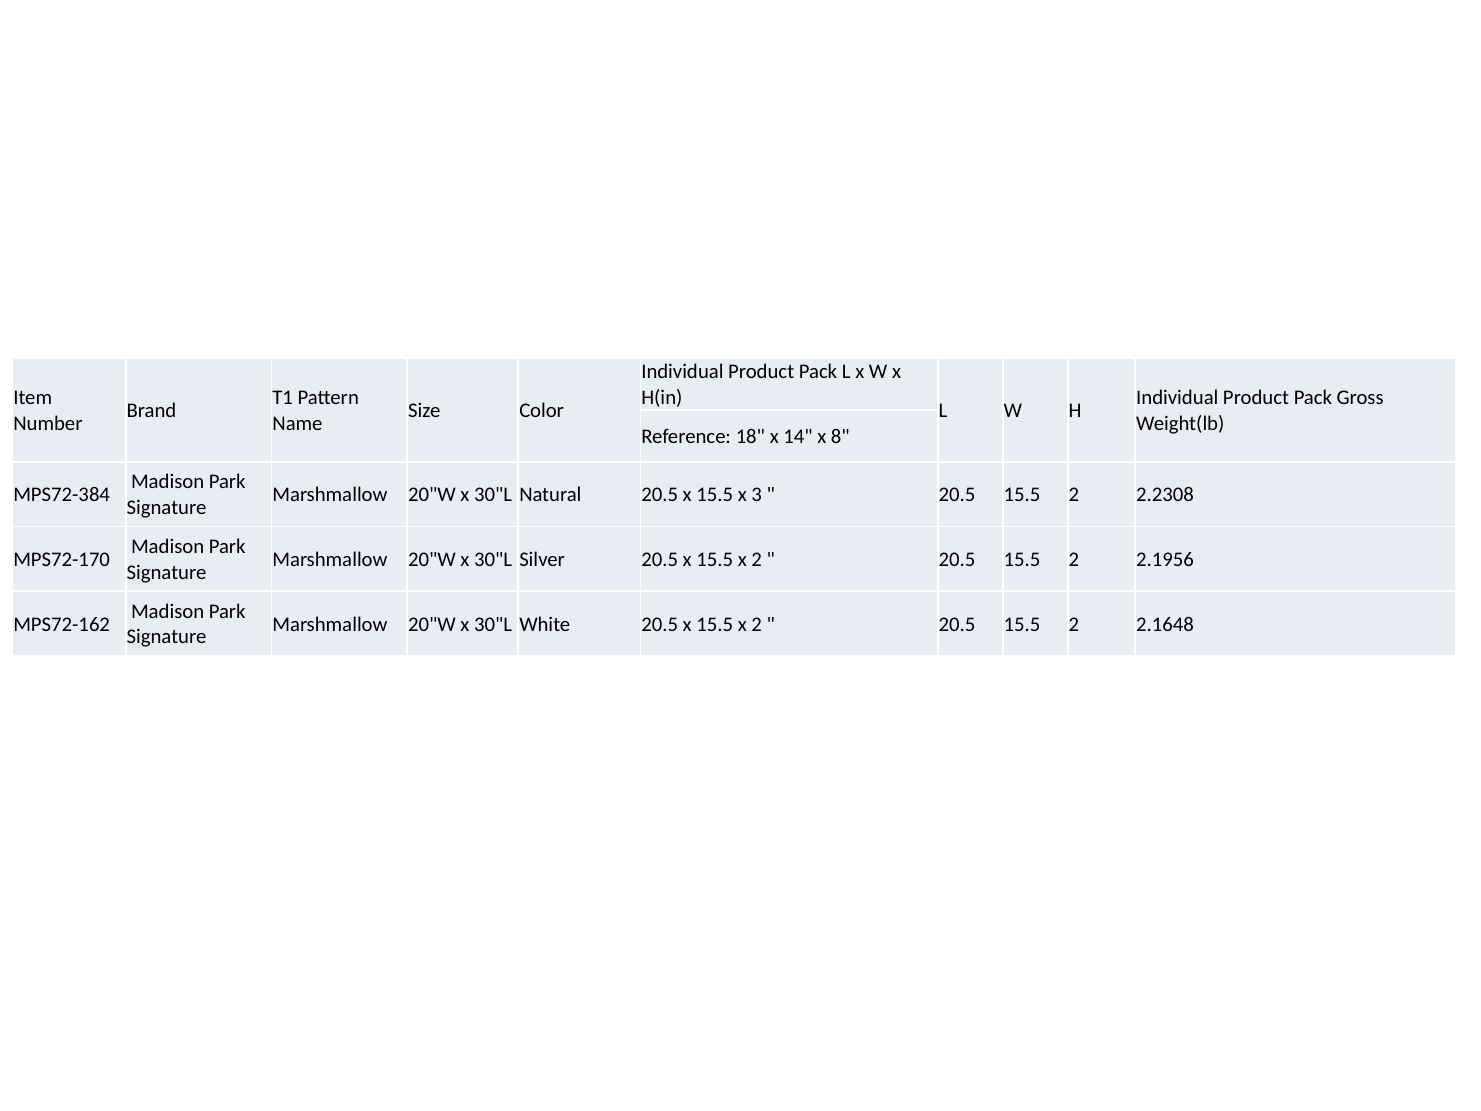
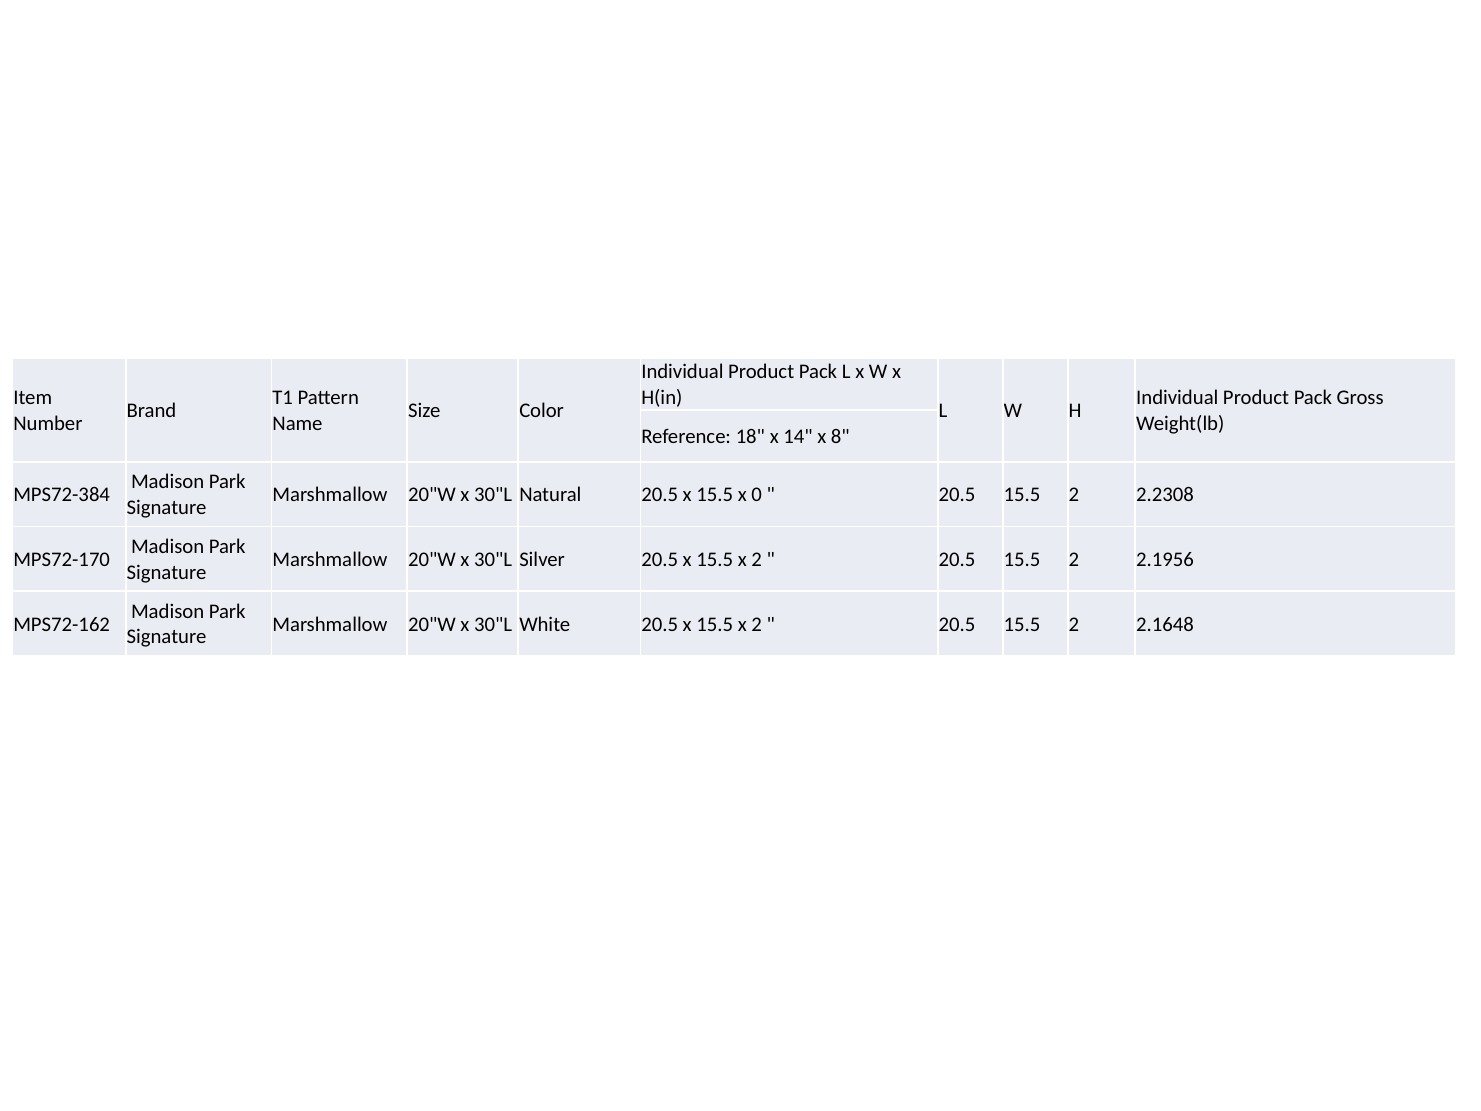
3: 3 -> 0 (757, 495)
